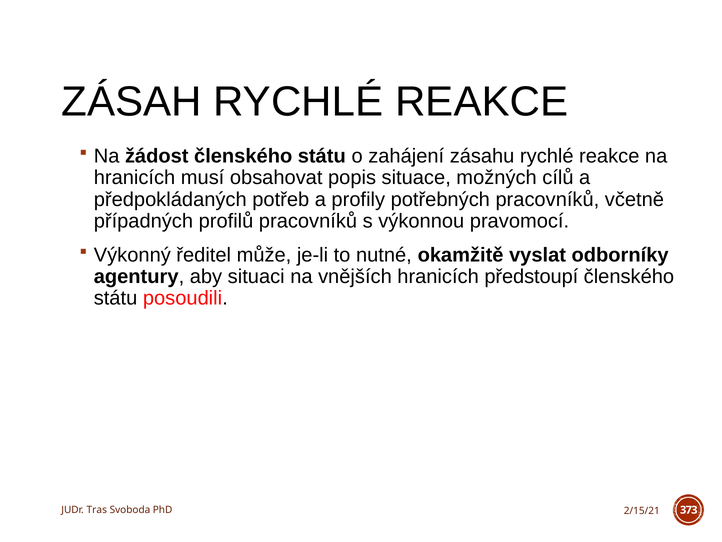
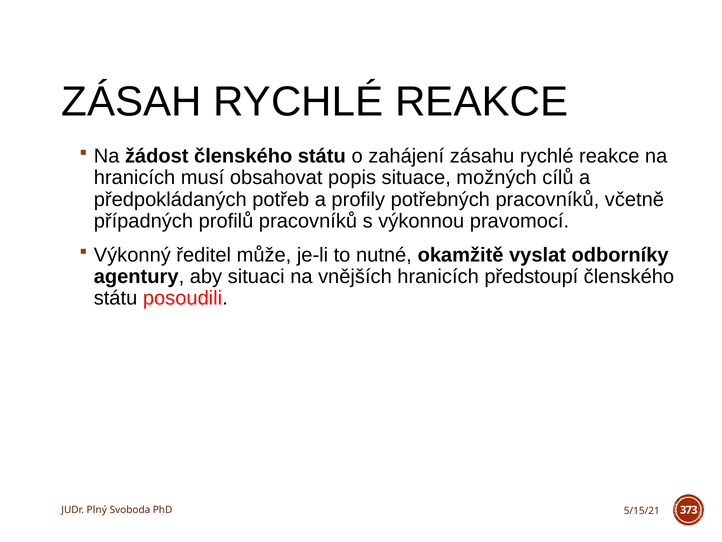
Tras: Tras -> Plný (97, 510)
2/15/21: 2/15/21 -> 5/15/21 (642, 510)
